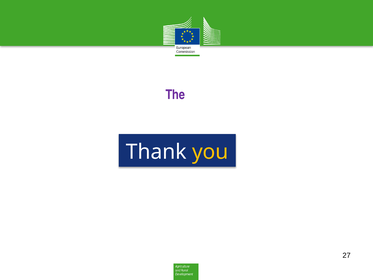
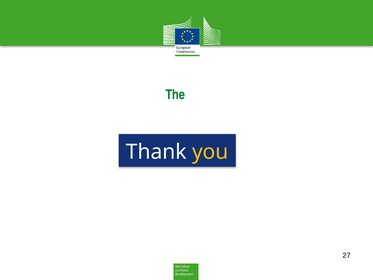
The colour: purple -> green (175, 95)
